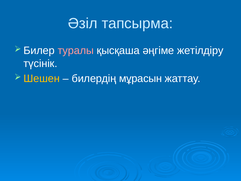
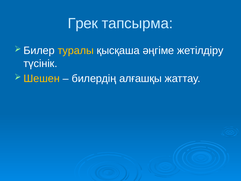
Әзіл: Әзіл -> Грек (83, 23)
туралы colour: pink -> yellow (76, 51)
мұрасын: мұрасын -> алғашқы (141, 78)
